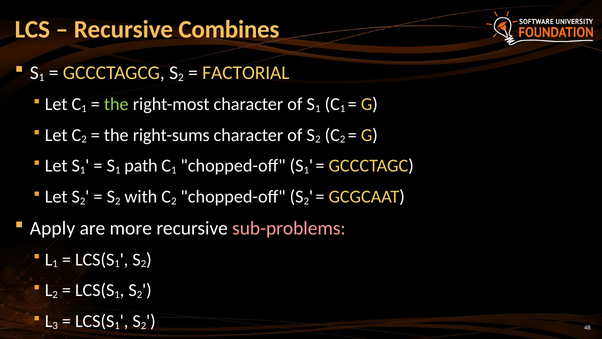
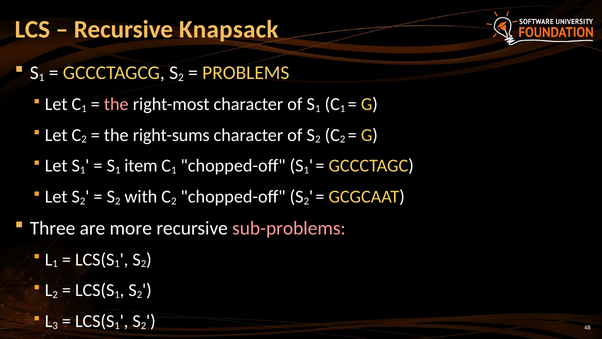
Combines: Combines -> Knapsack (229, 29)
FACTORIAL: FACTORIAL -> PROBLEMS (246, 73)
the colour: light green -> pink (116, 104)
path: path -> item (141, 166)
Apply: Apply -> Three (53, 228)
